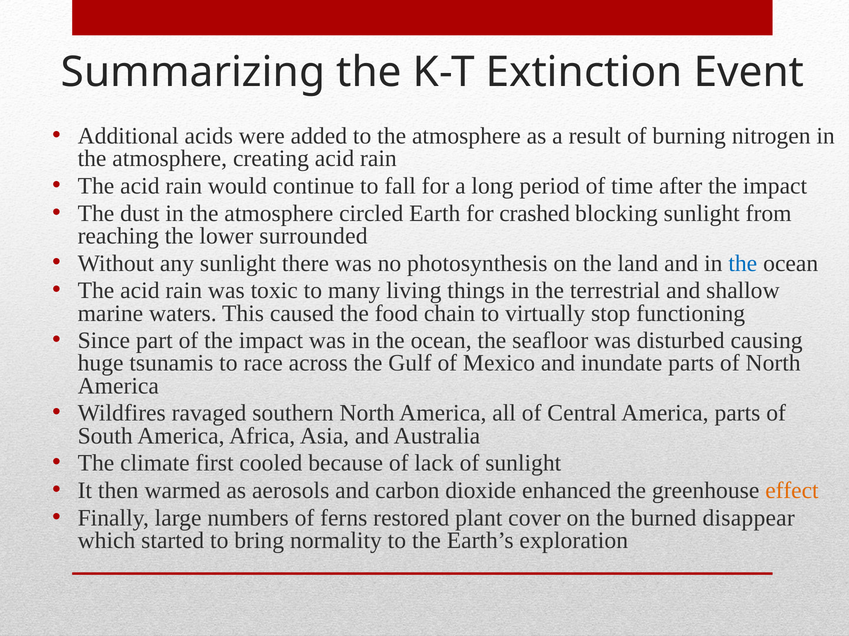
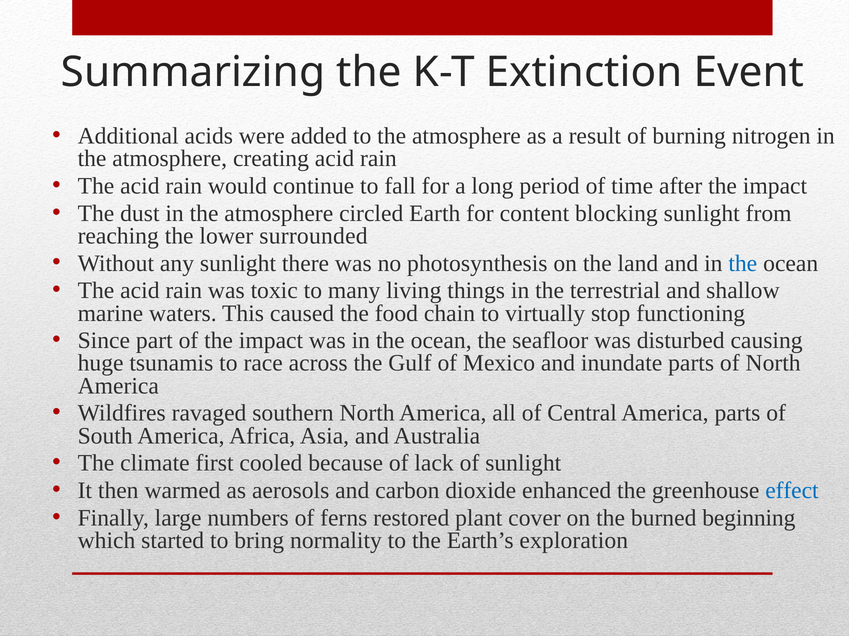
crashed: crashed -> content (534, 214)
effect colour: orange -> blue (792, 491)
disappear: disappear -> beginning (749, 518)
